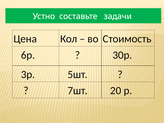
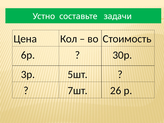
20: 20 -> 26 (116, 91)
